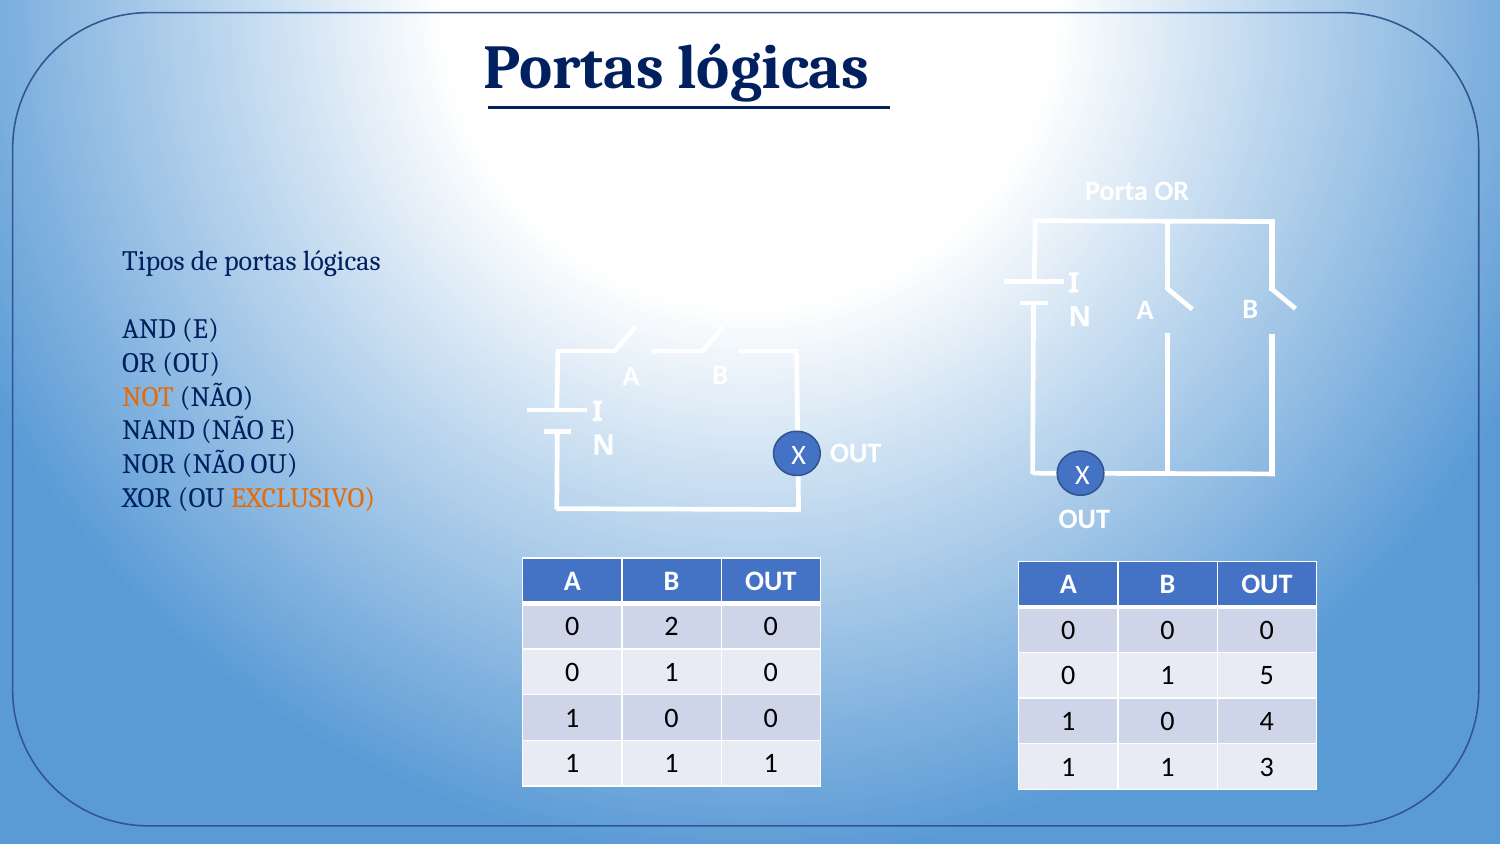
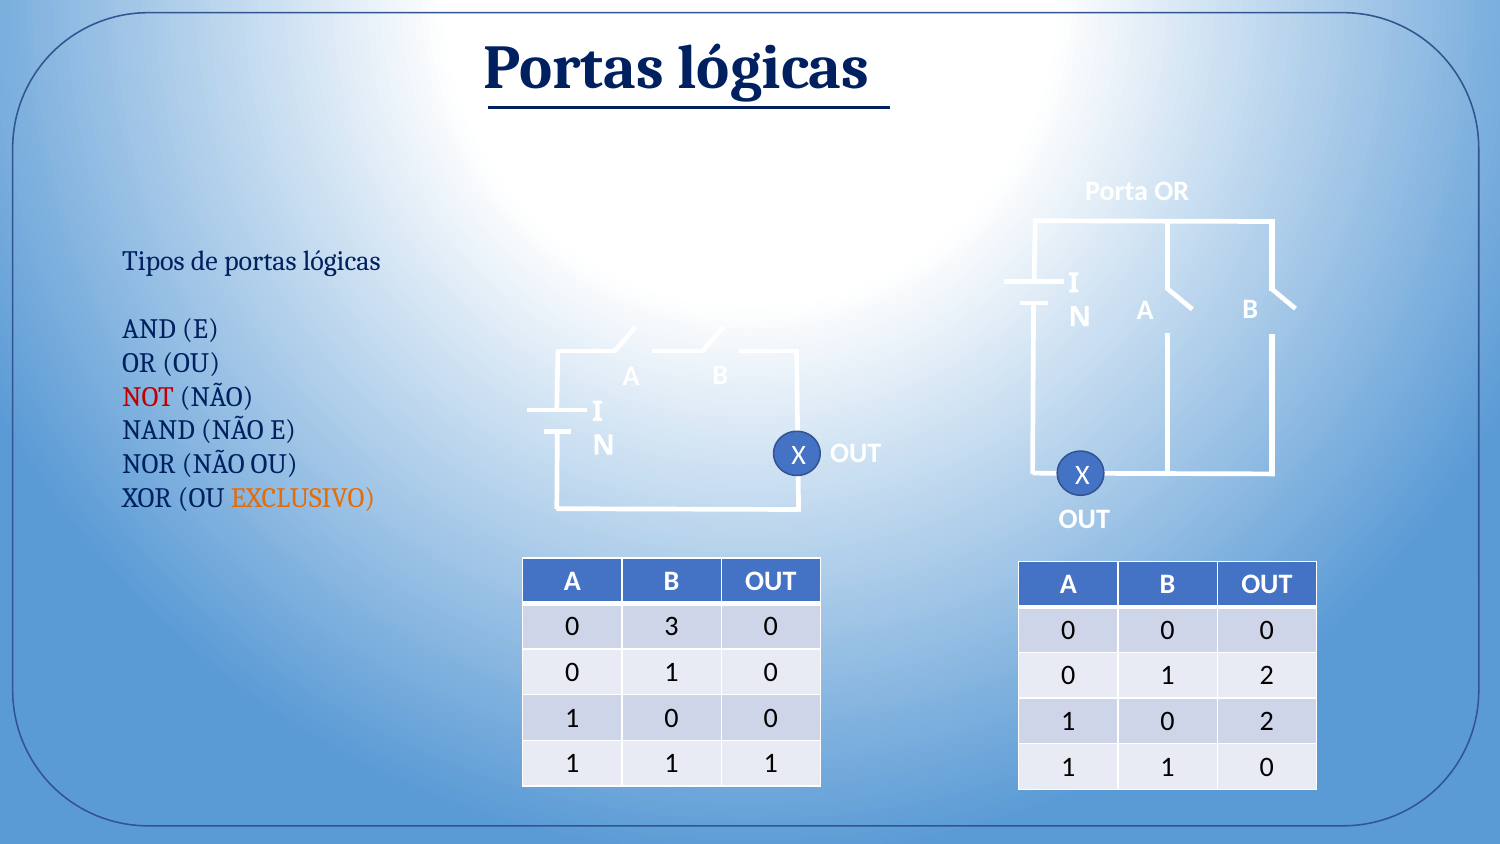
NOT colour: orange -> red (148, 397)
2: 2 -> 3 (672, 626)
1 5: 5 -> 2 (1267, 675)
0 4: 4 -> 2 (1267, 721)
1 1 3: 3 -> 0 (1267, 767)
